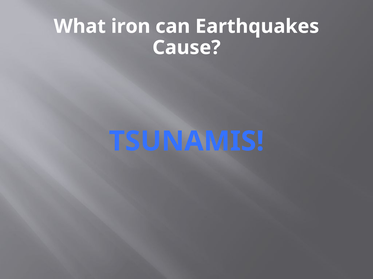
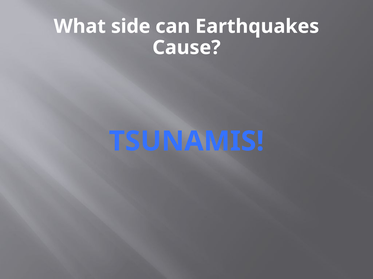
iron: iron -> side (131, 26)
